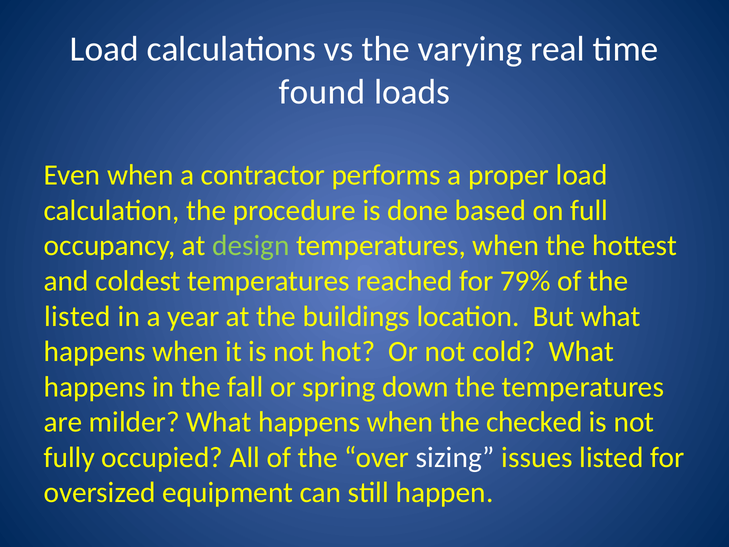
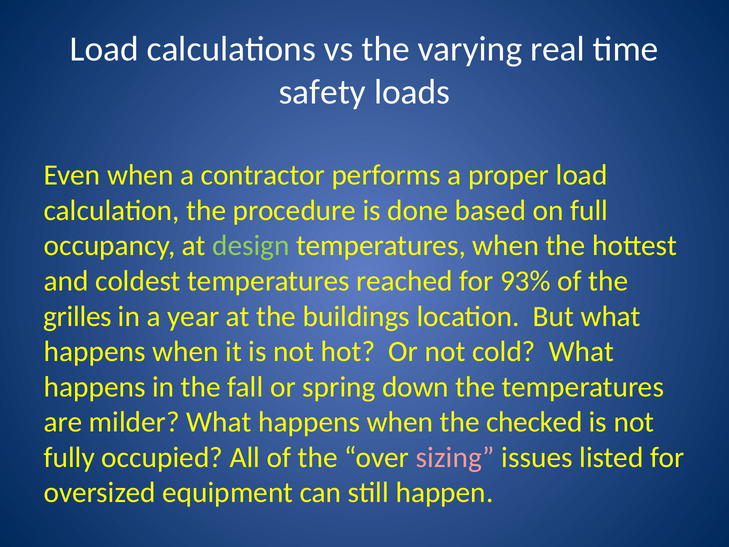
found: found -> safety (322, 92)
79%: 79% -> 93% (525, 281)
listed: listed -> grilles (78, 316)
sizing colour: white -> pink (455, 457)
